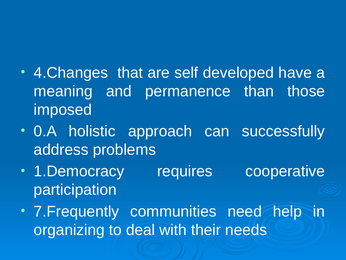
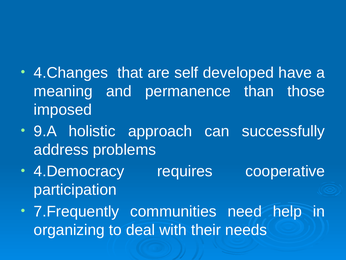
0.A: 0.A -> 9.A (45, 131)
1.Democracy: 1.Democracy -> 4.Democracy (79, 171)
